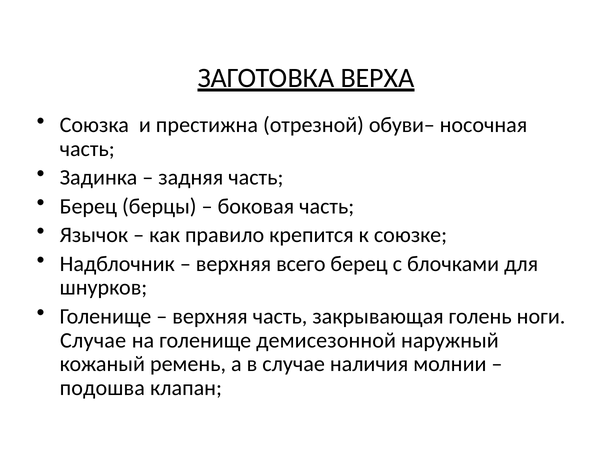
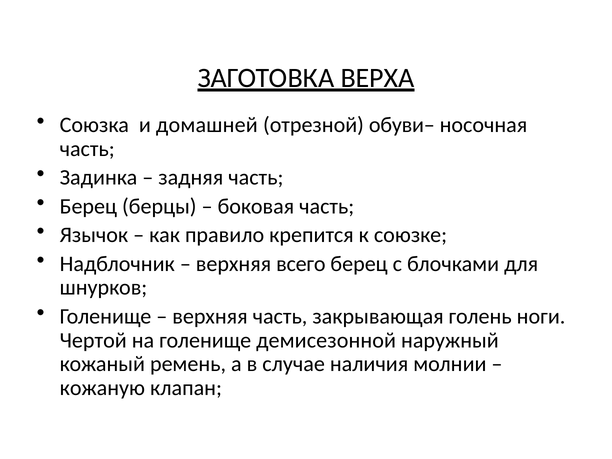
престижна: престижна -> домашней (207, 125)
Случае: Случае -> Чертой (93, 340)
подошва: подошва -> кожаную (102, 388)
